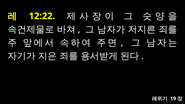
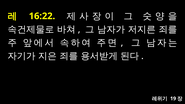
12:22: 12:22 -> 16:22 (42, 16)
